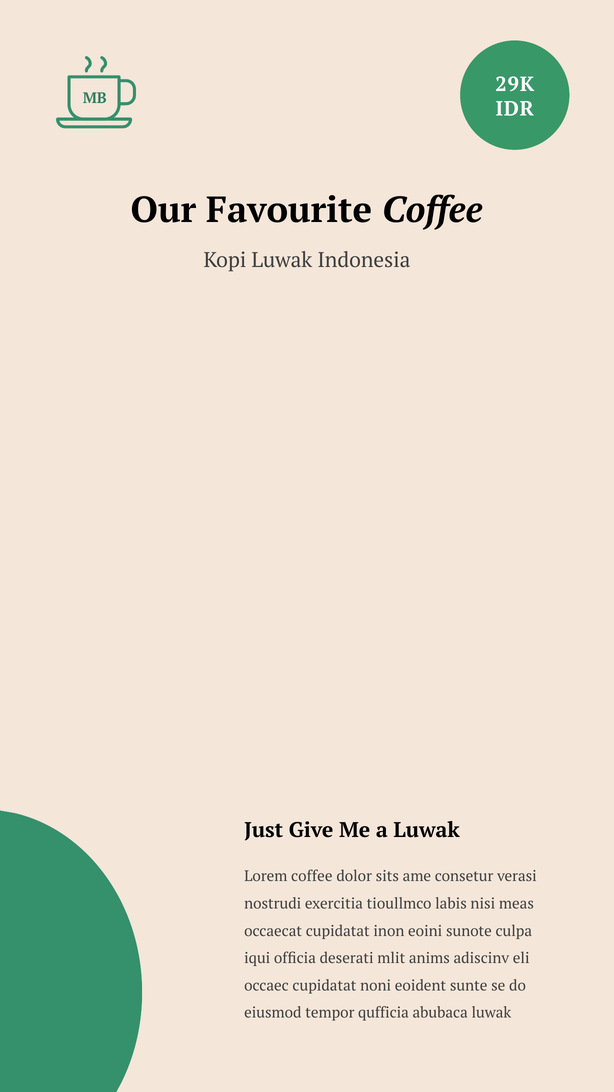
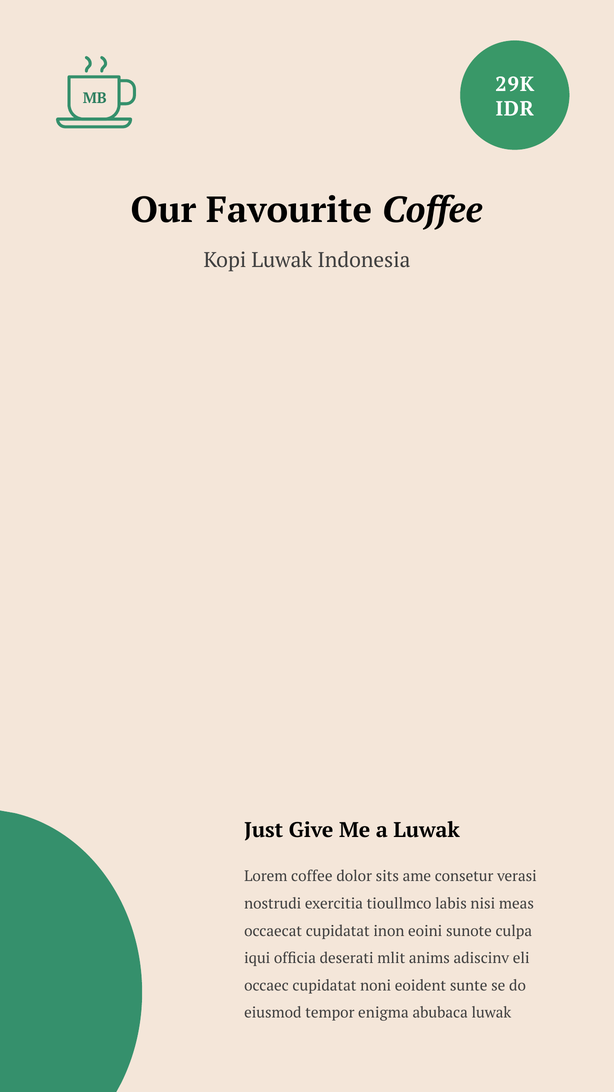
qufficia: qufficia -> enigma (383, 1012)
